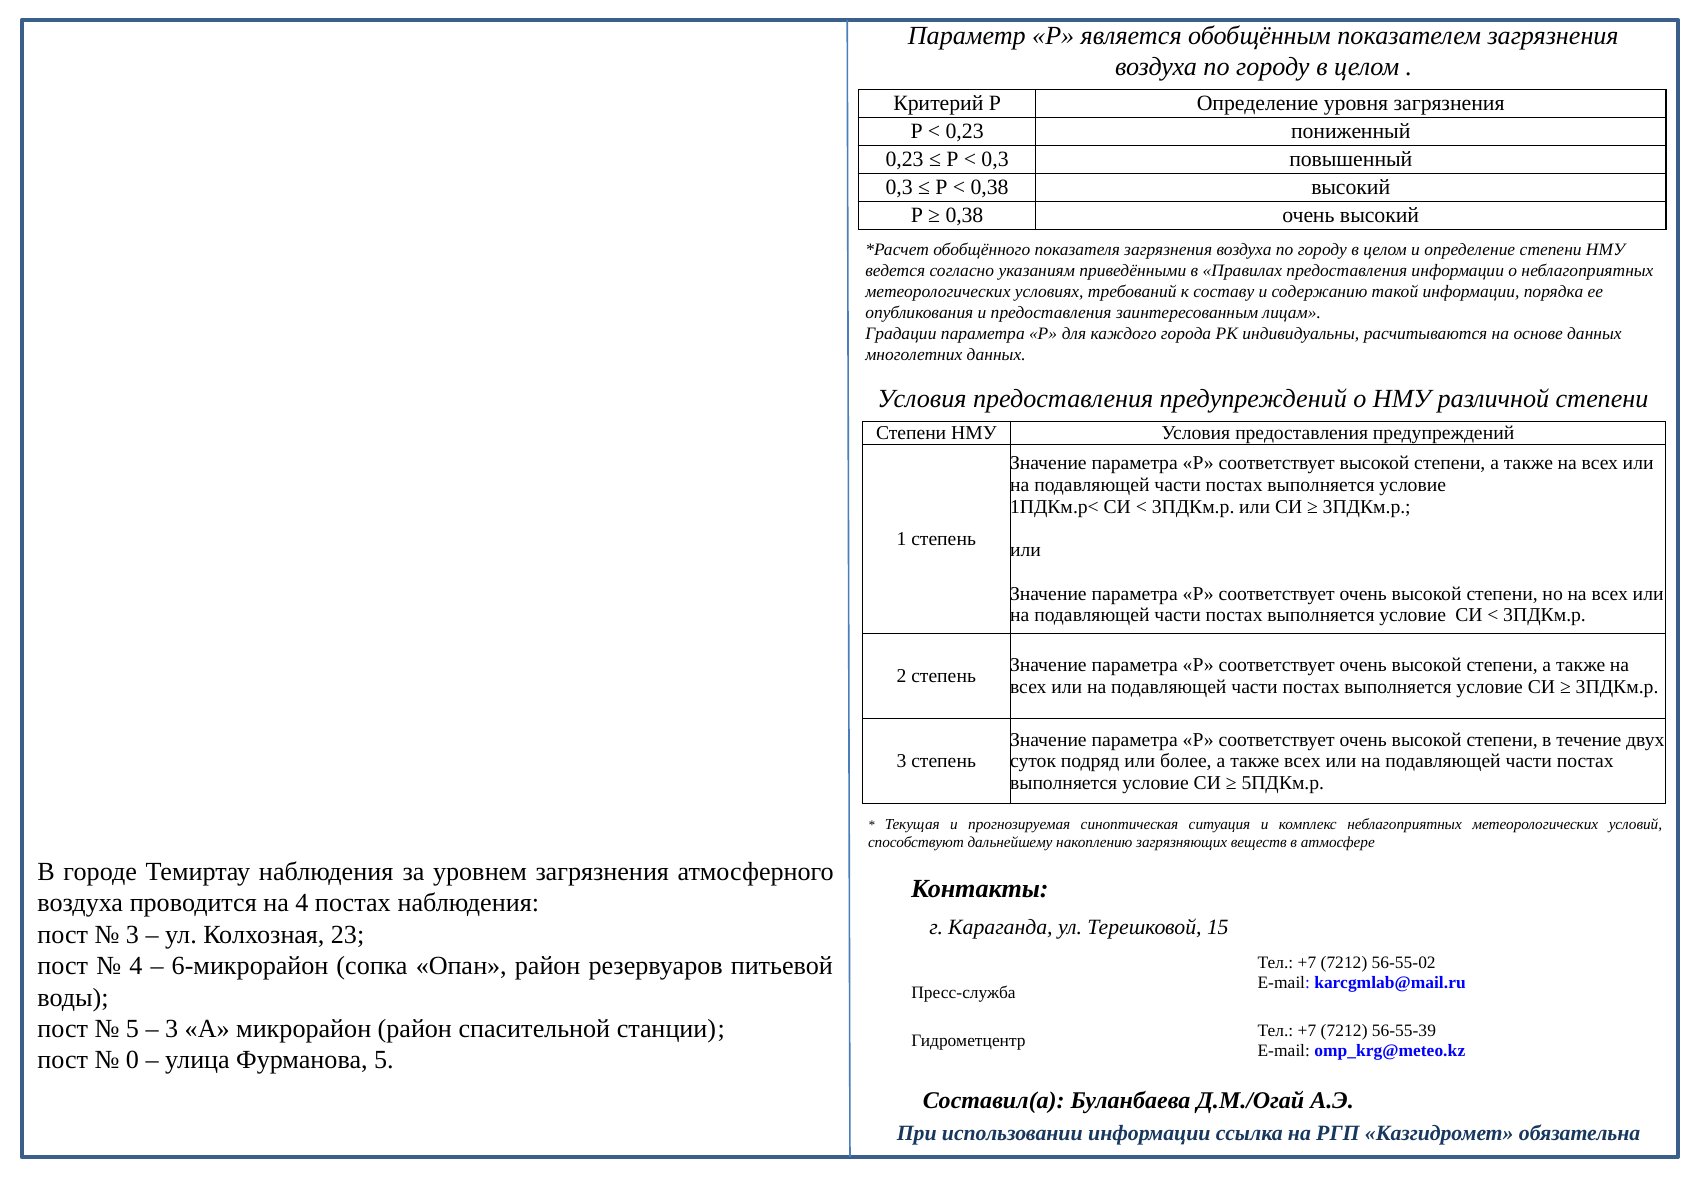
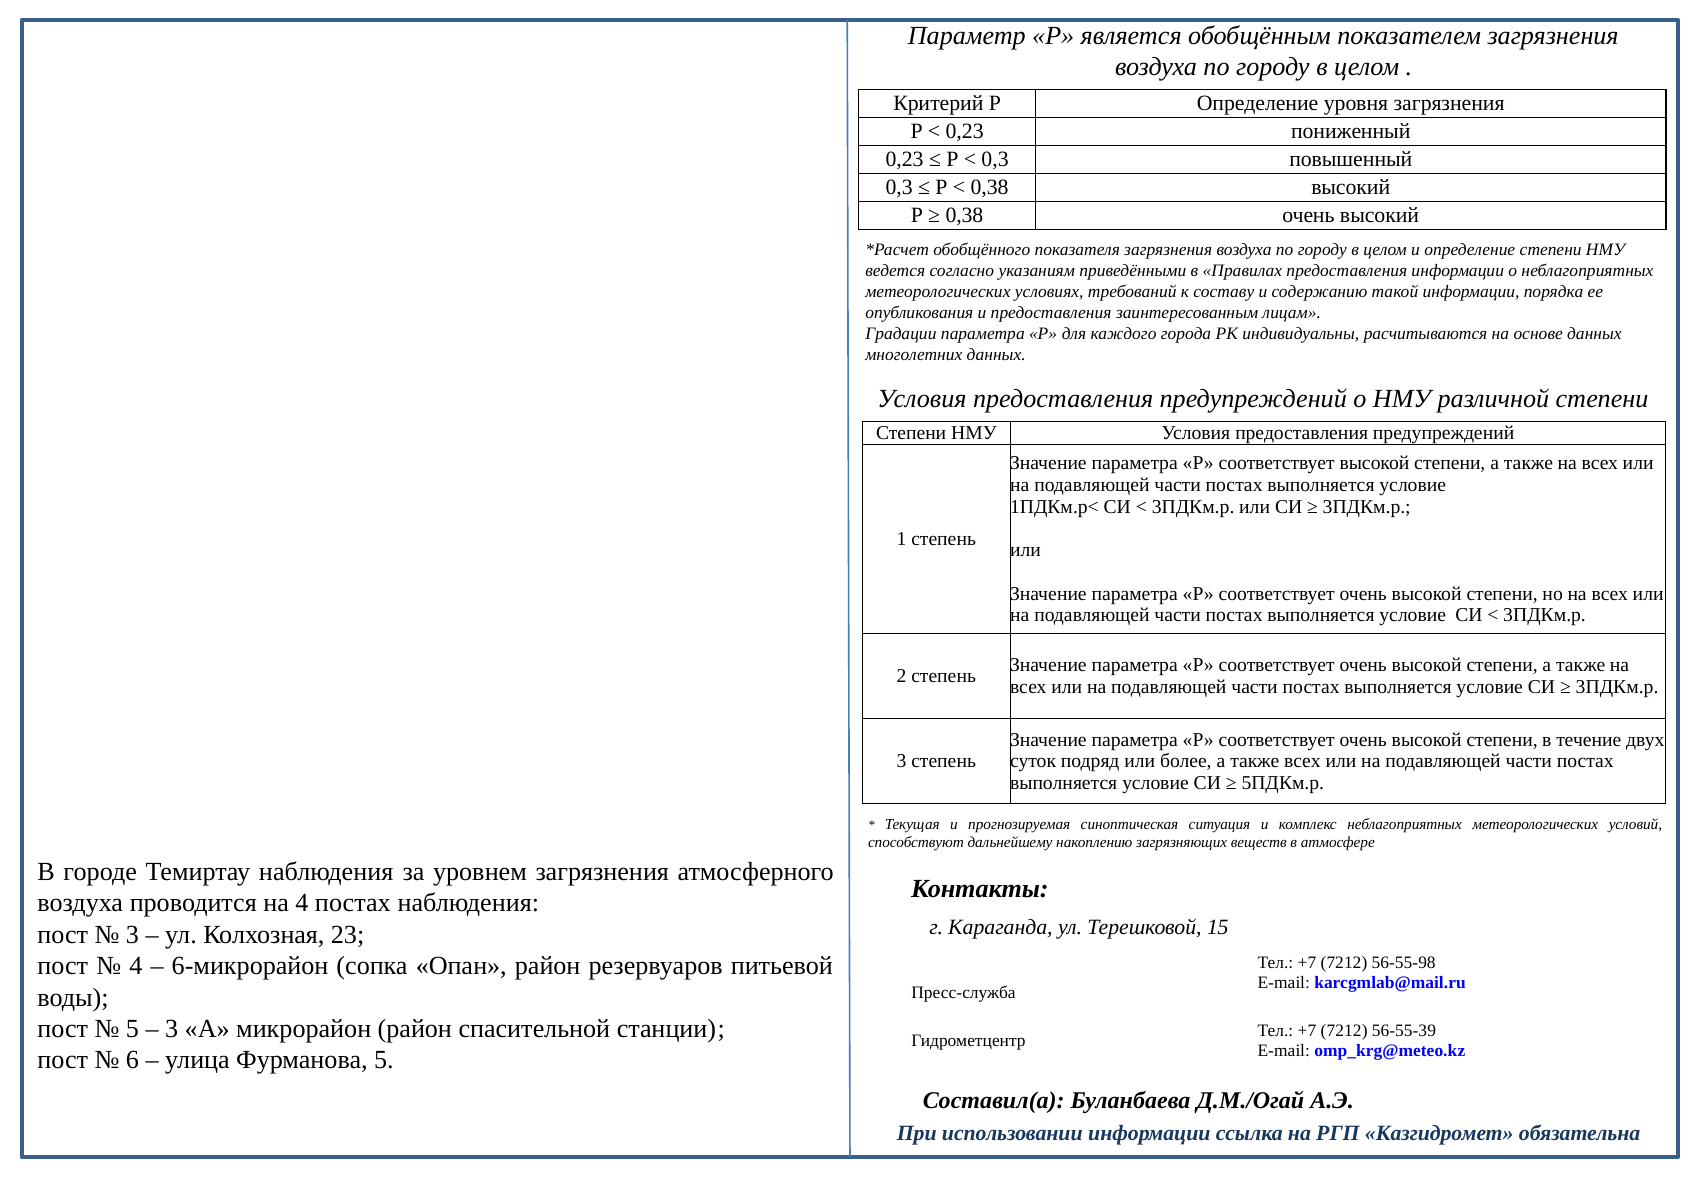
56-55-02: 56-55-02 -> 56-55-98 (1404, 963)
0: 0 -> 6 (133, 1060)
